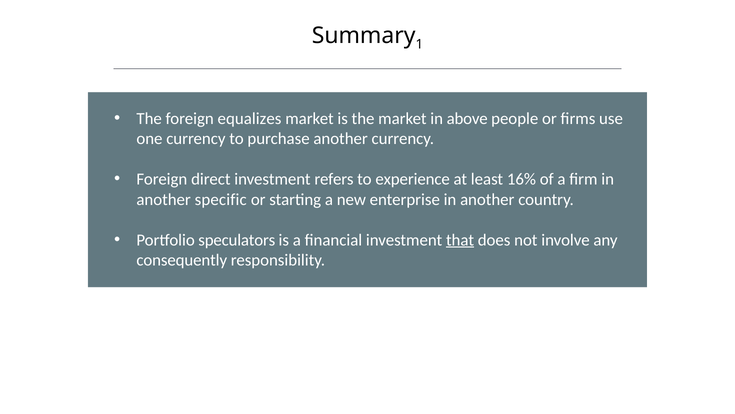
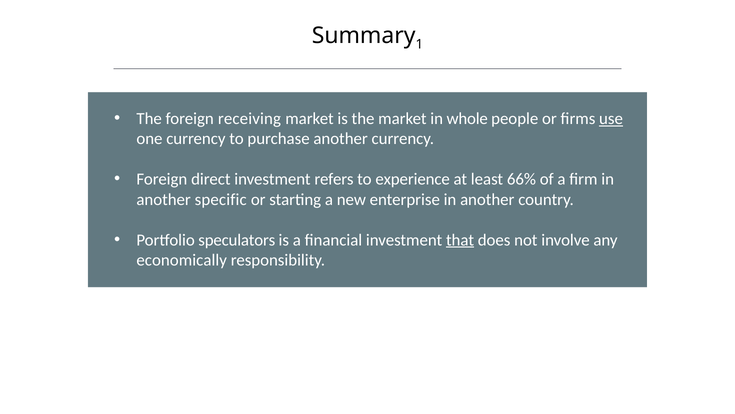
equalizes: equalizes -> receiving (249, 118)
above: above -> whole (467, 118)
use underline: none -> present (611, 118)
16%: 16% -> 66% (521, 179)
consequently: consequently -> economically (182, 260)
